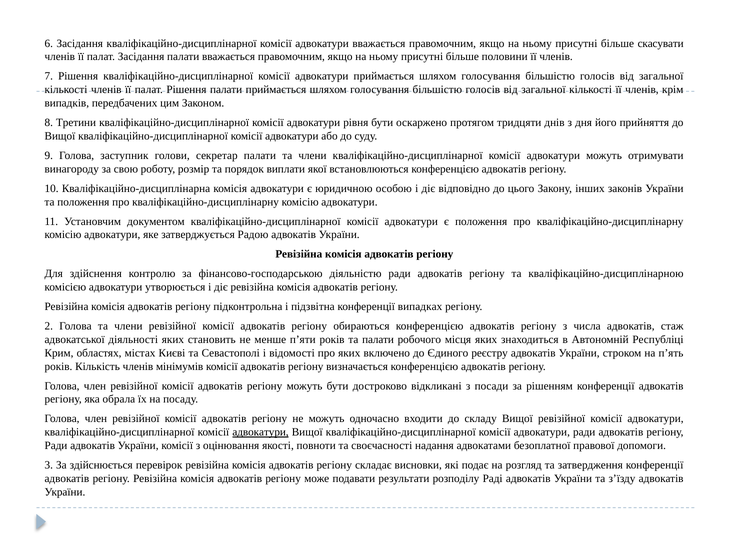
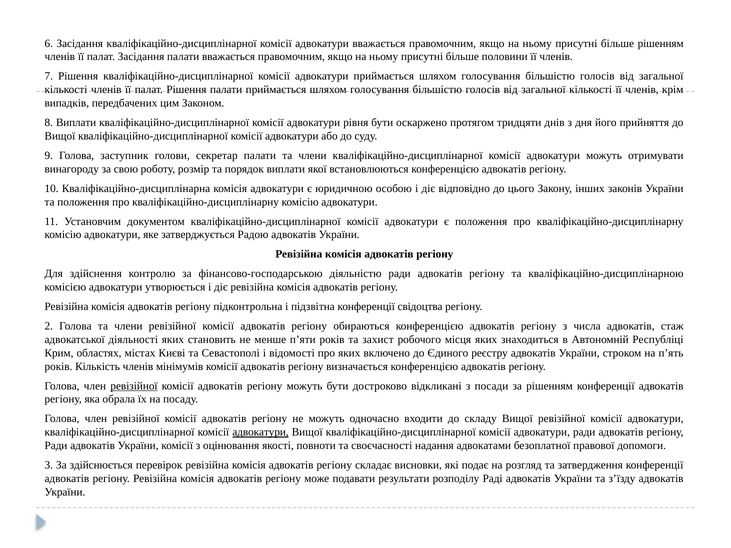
більше скасувати: скасувати -> рішенням (661, 43)
8 Третини: Третини -> Виплати (76, 123)
випадках: випадках -> свідоцтва (420, 307)
та палати: палати -> захист (378, 340)
ревізійної underline: none -> present (134, 386)
